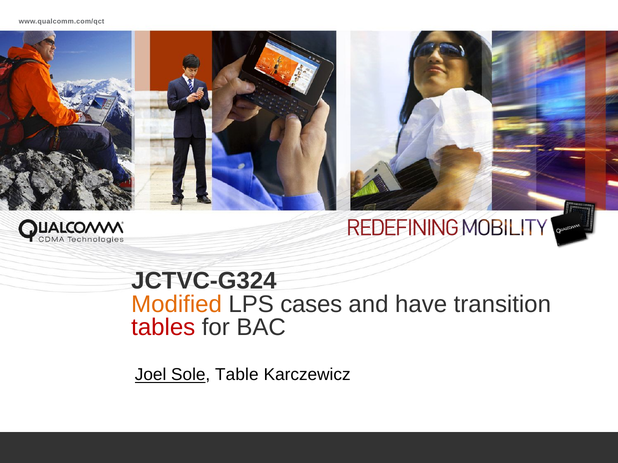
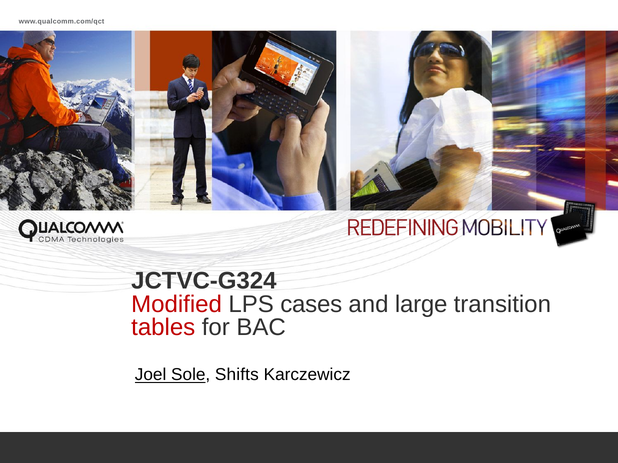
Modified colour: orange -> red (177, 304)
have: have -> large (421, 304)
Table: Table -> Shifts (237, 375)
